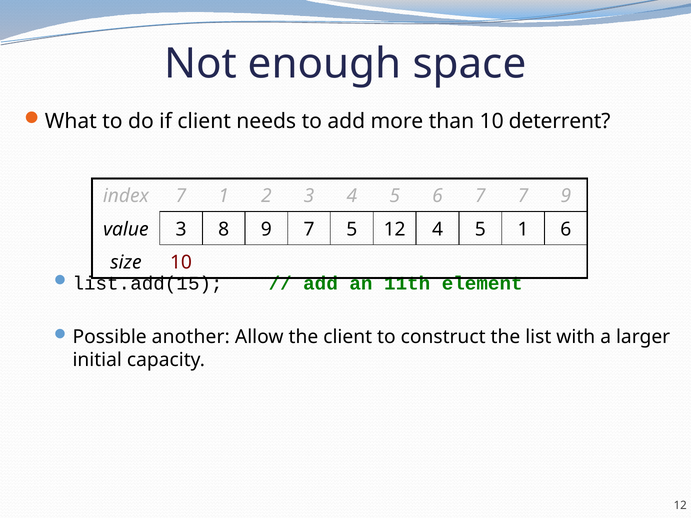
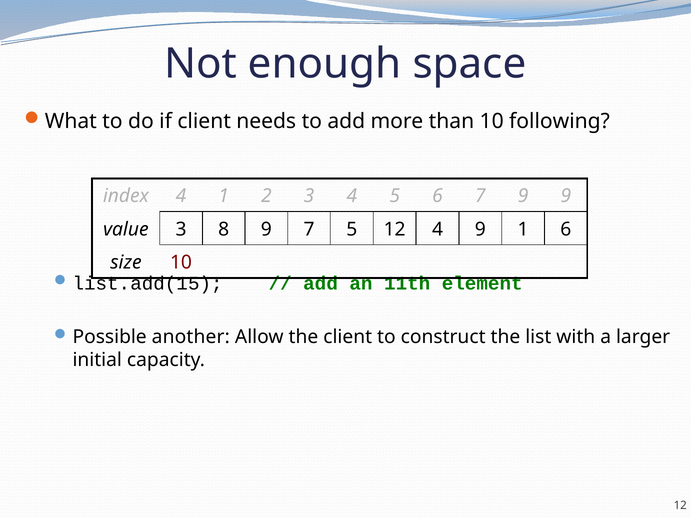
deterrent: deterrent -> following (559, 121)
index 7: 7 -> 4 (181, 196)
7 7: 7 -> 9 (523, 196)
12 4 5: 5 -> 9 (480, 229)
